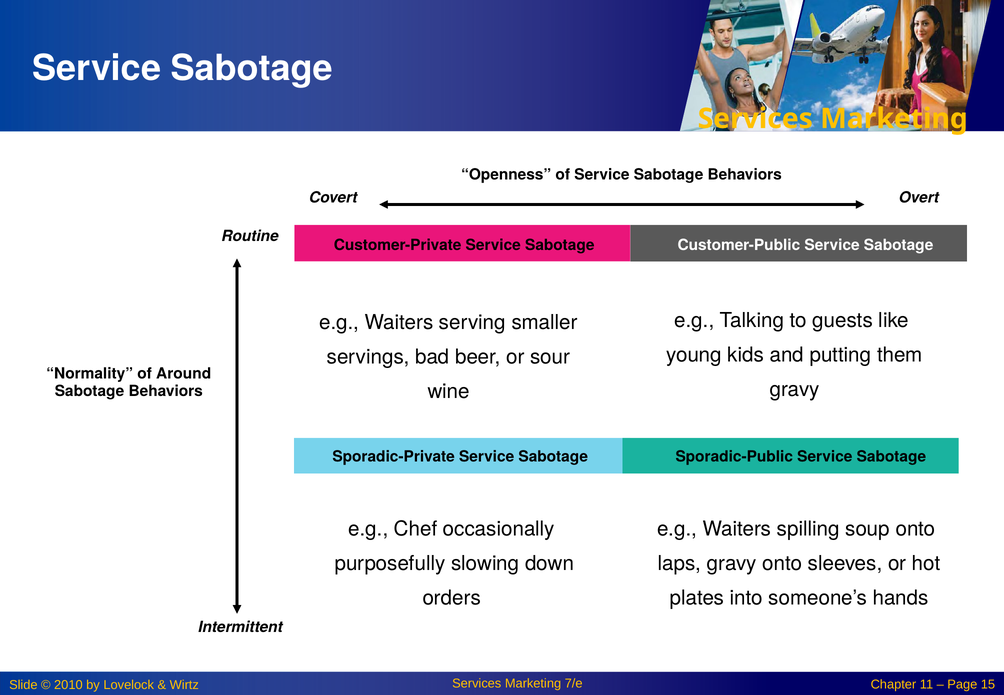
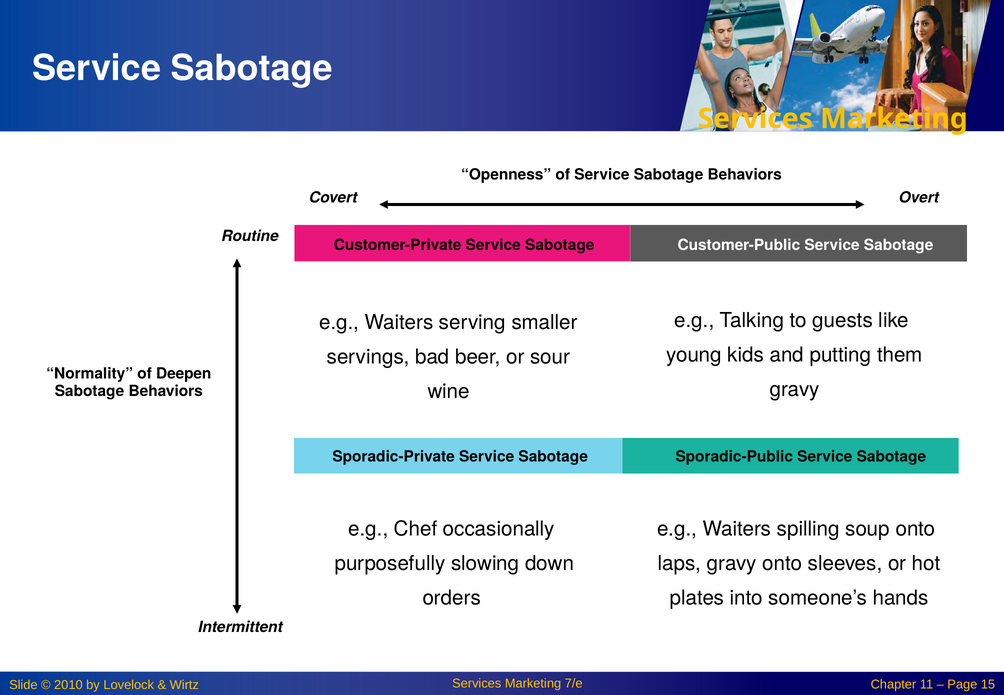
Around: Around -> Deepen (184, 374)
